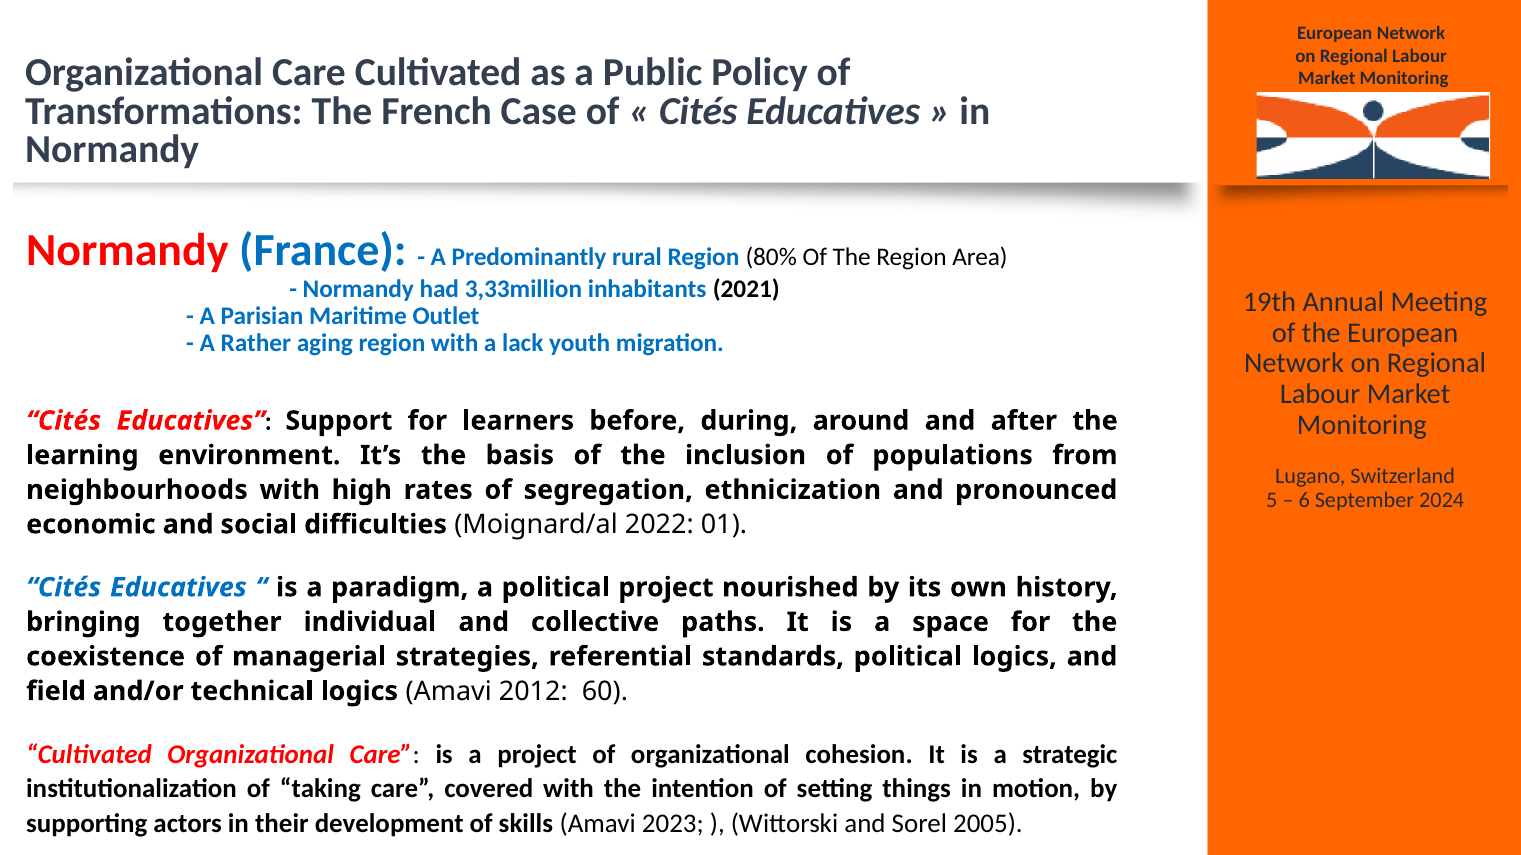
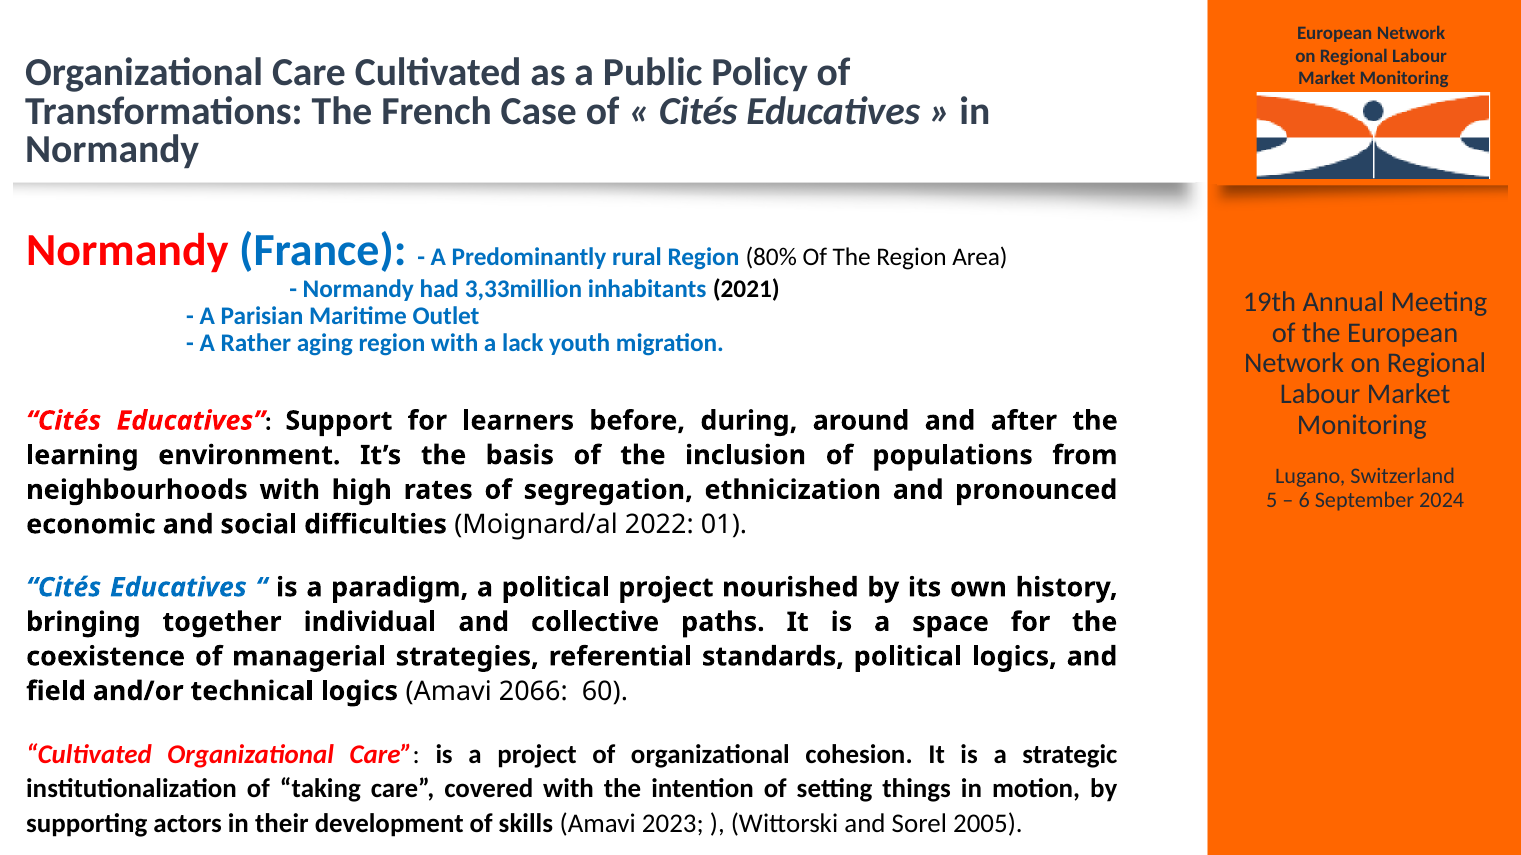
2012: 2012 -> 2066 (533, 692)
